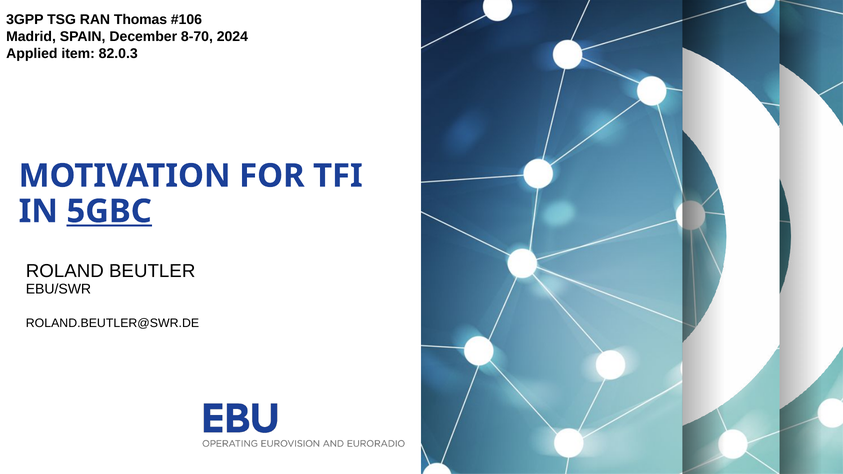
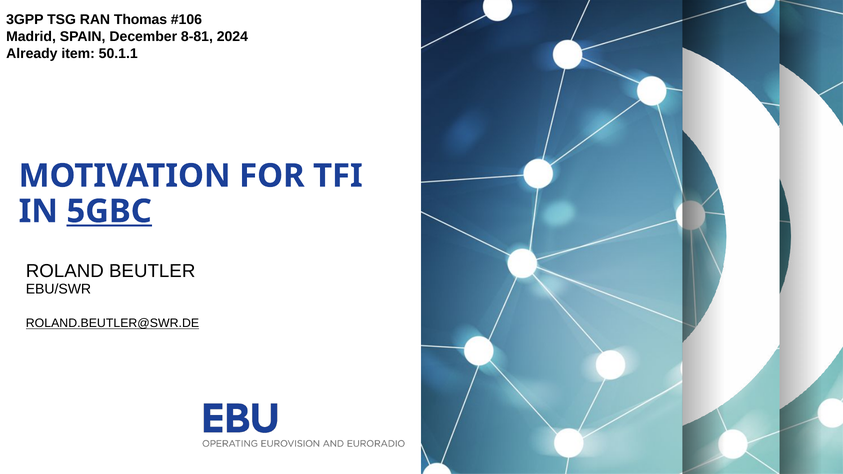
8-70: 8-70 -> 8-81 (197, 37)
Applied: Applied -> Already (32, 53)
82.0.3: 82.0.3 -> 50.1.1 (118, 53)
ROLAND.BEUTLER@SWR.DE underline: none -> present (112, 323)
